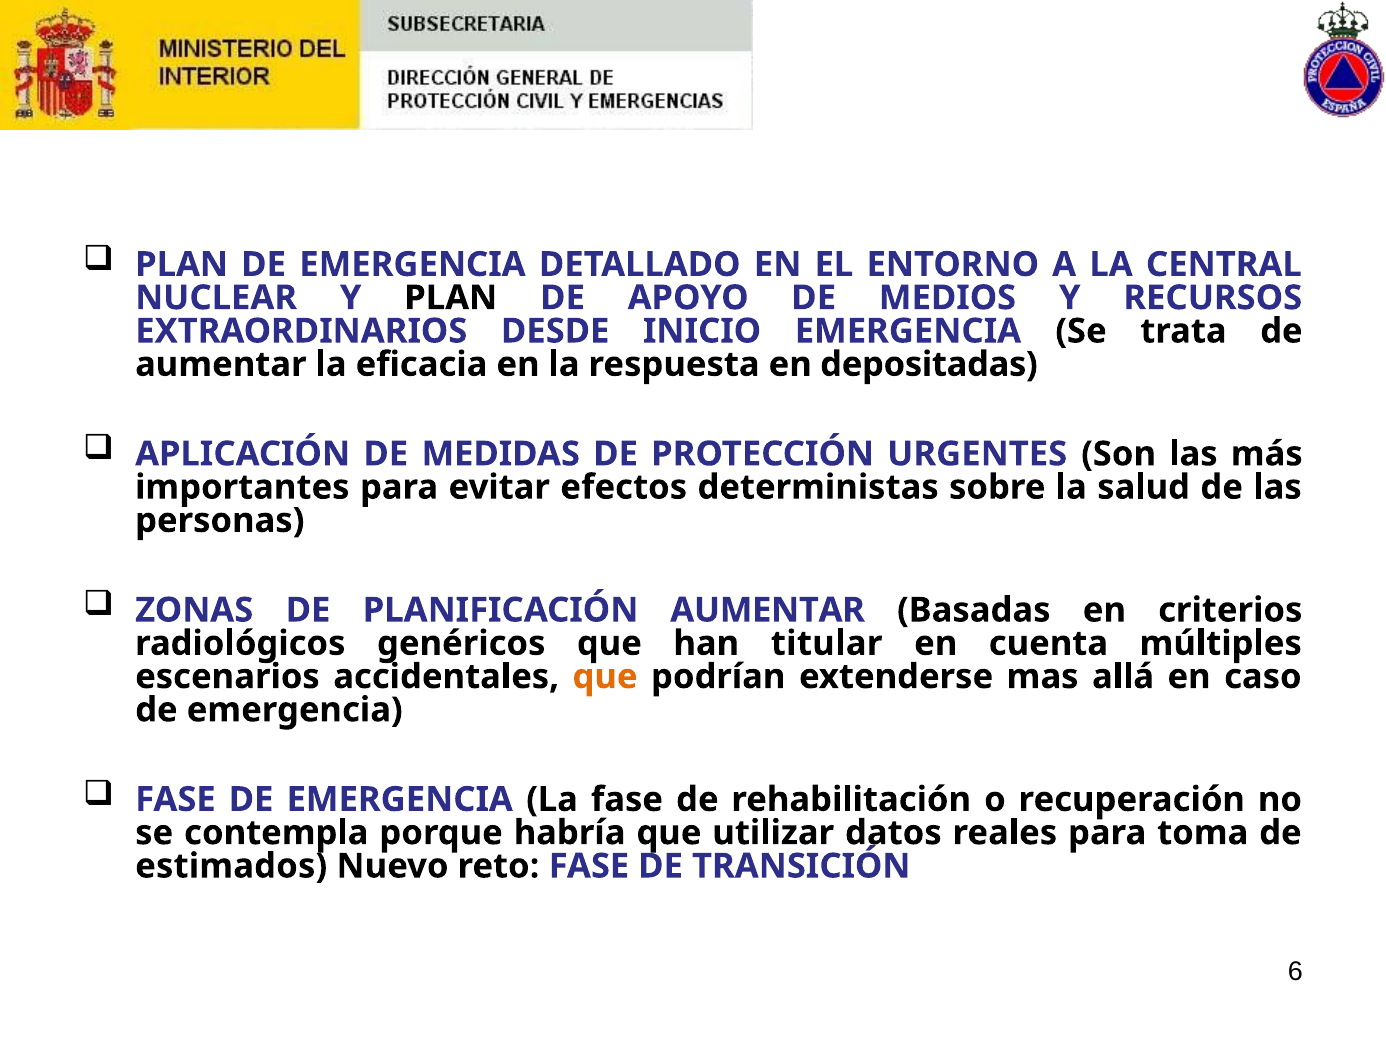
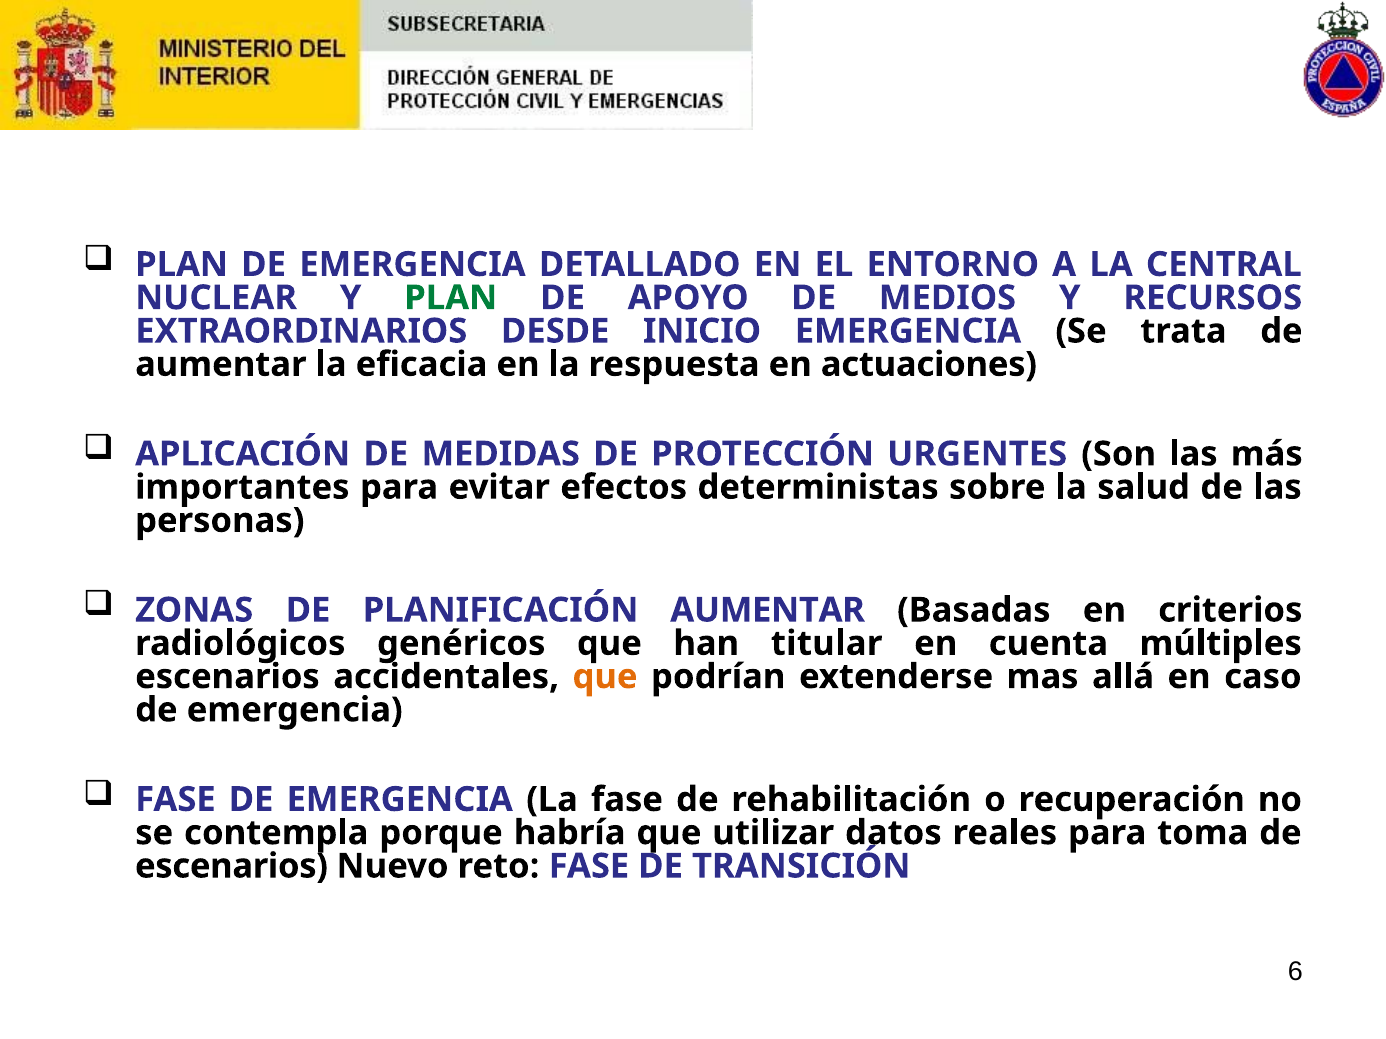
PLAN colour: black -> green (451, 298)
depositadas: depositadas -> actuaciones (929, 365)
estimados: estimados -> escenarios (231, 866)
